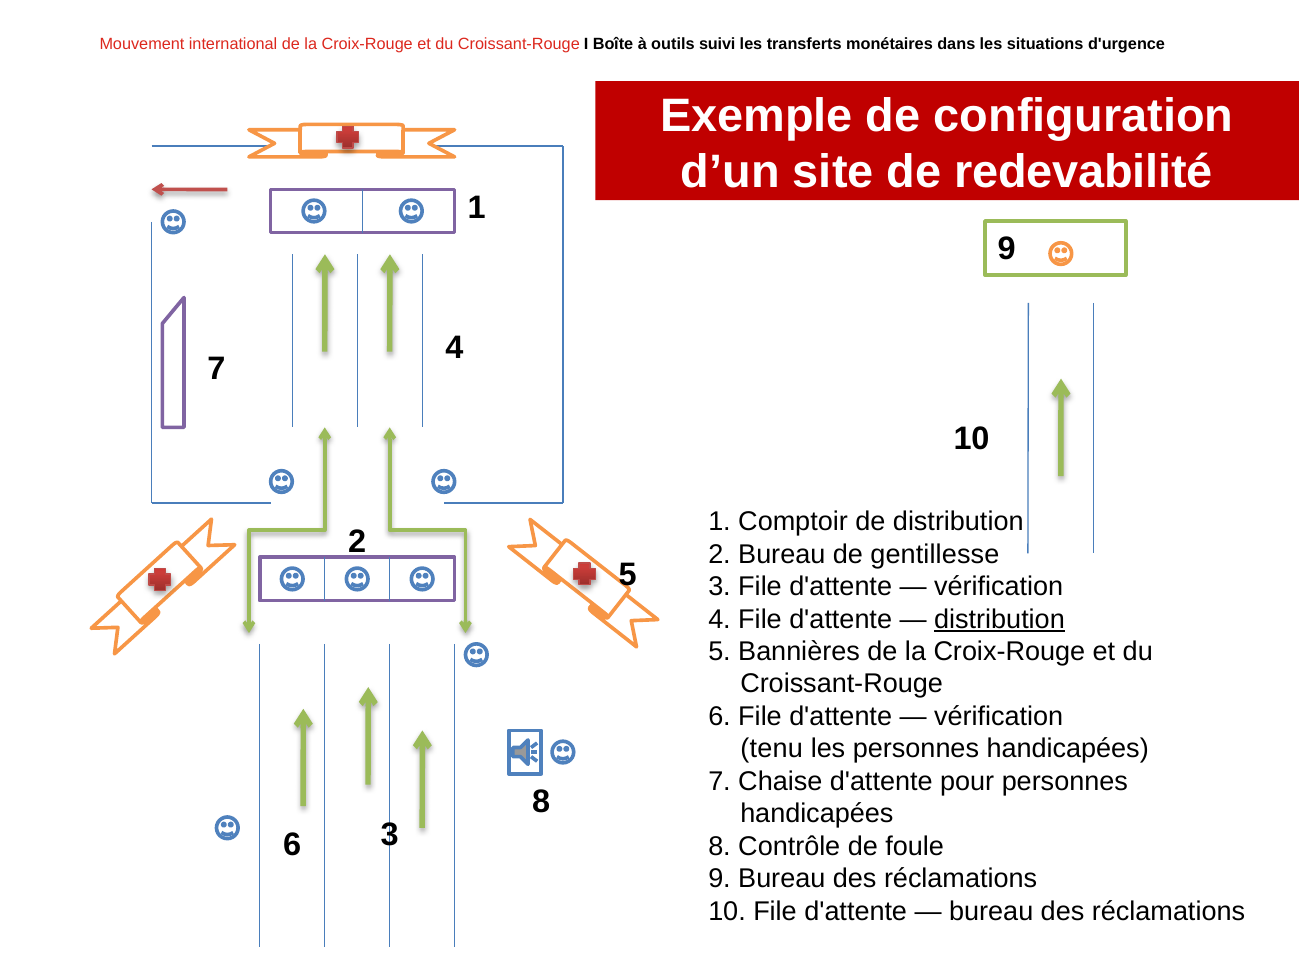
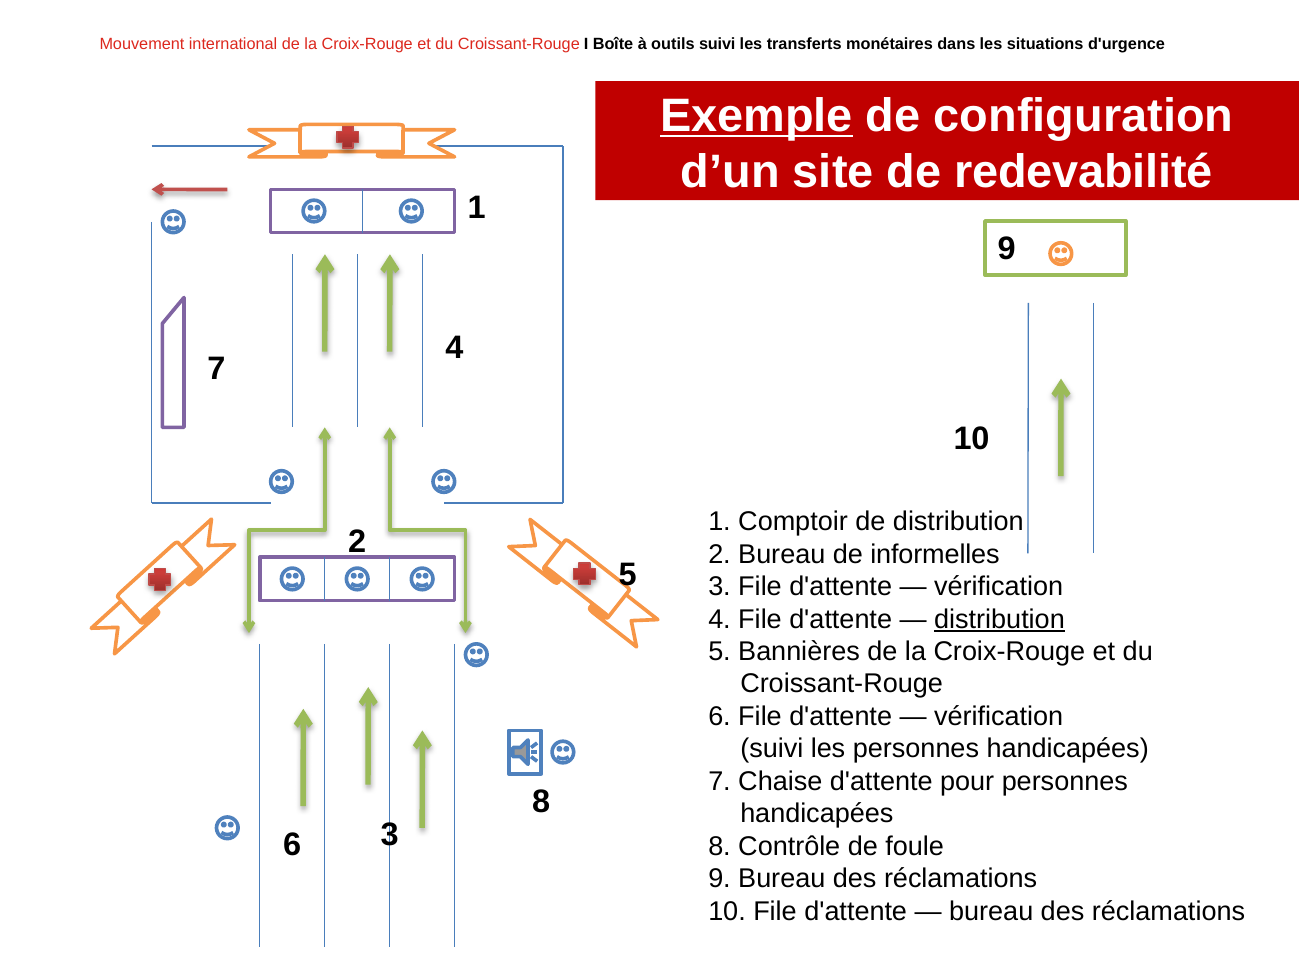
Exemple underline: none -> present (756, 116)
gentillesse: gentillesse -> informelles (935, 554)
tenu: tenu -> suivi (772, 749)
